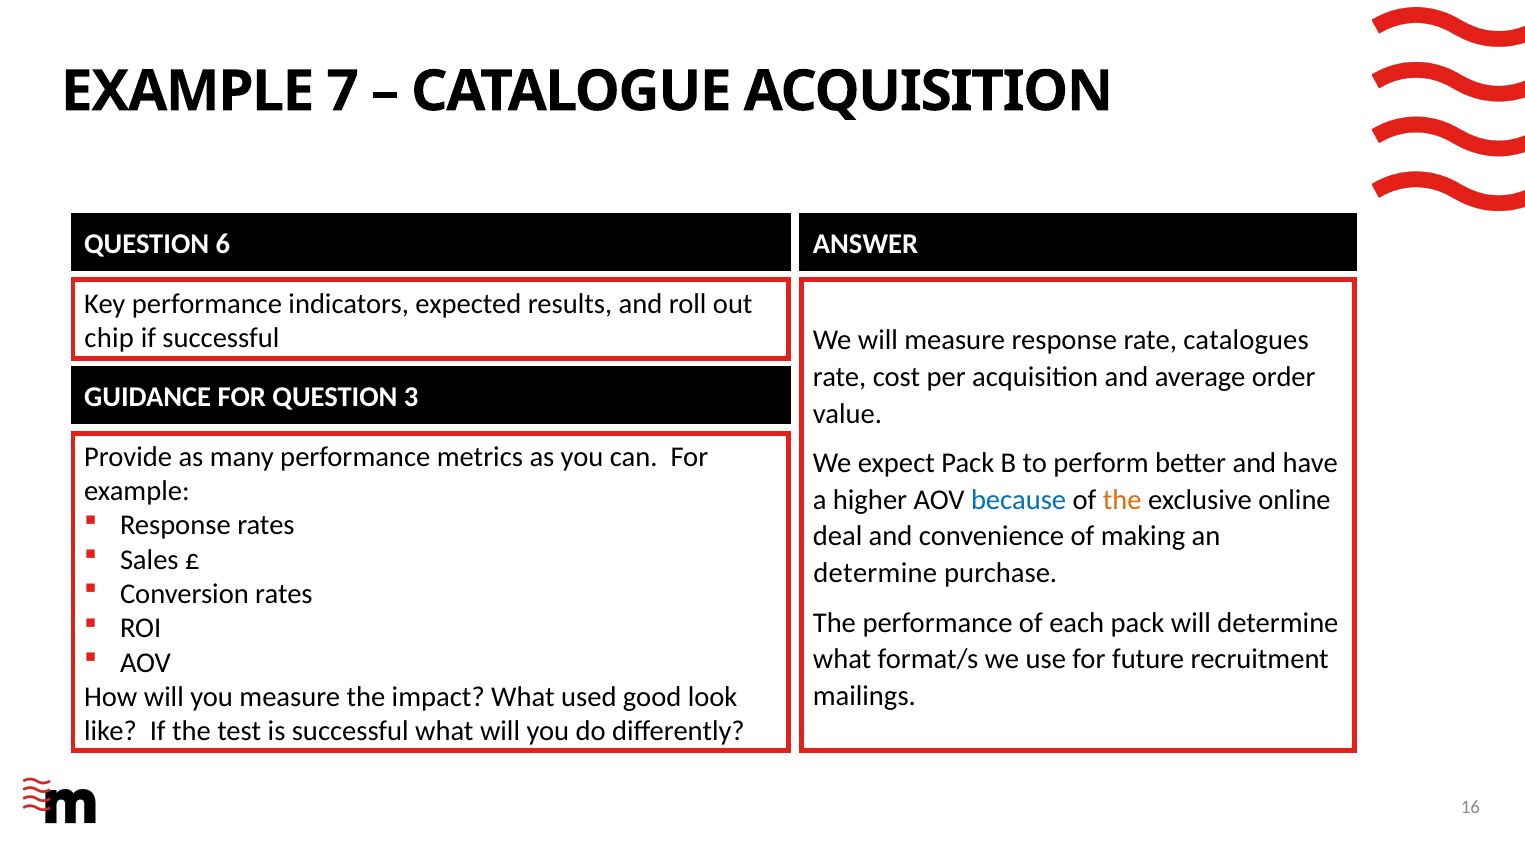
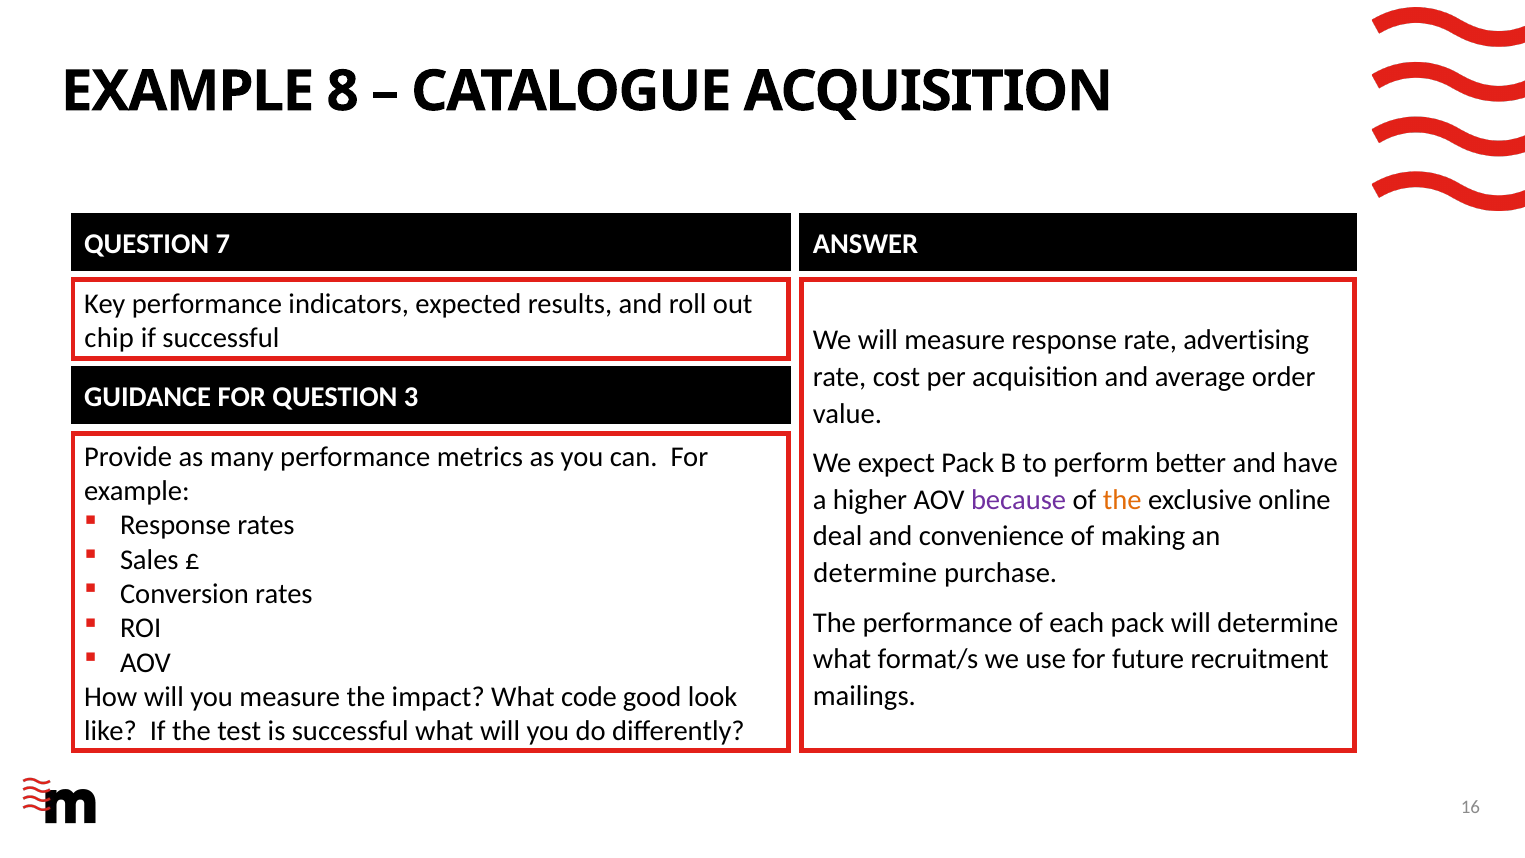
7: 7 -> 8 (343, 91)
6: 6 -> 7 (223, 244)
catalogues: catalogues -> advertising (1246, 340)
because colour: blue -> purple (1019, 500)
used: used -> code (589, 697)
